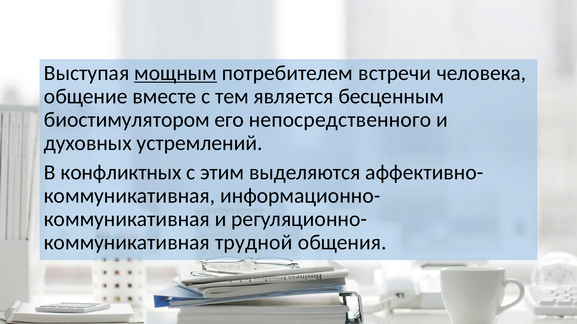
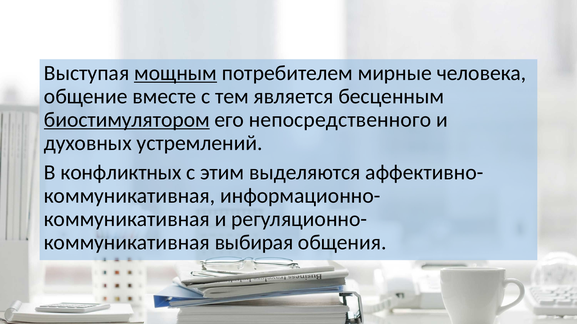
встречи: встречи -> мирные (395, 73)
биостимулятором underline: none -> present (127, 120)
трудной: трудной -> выбирая (254, 243)
